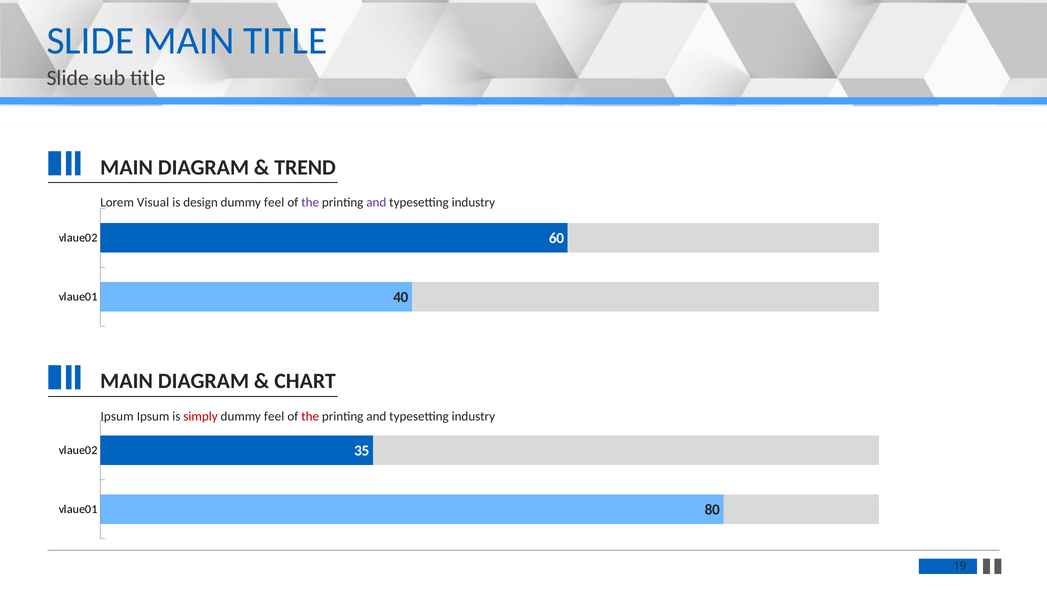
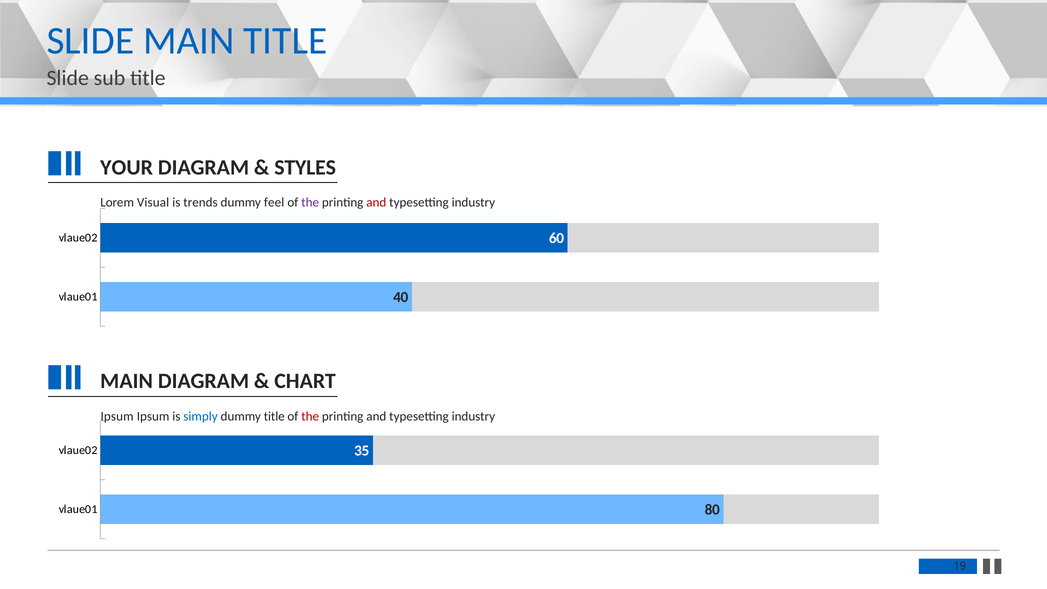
MAIN: MAIN -> YOUR (127, 167)
TREND: TREND -> STYLES (305, 167)
design: design -> trends (201, 202)
and colour: purple -> red (376, 202)
simply colour: red -> blue (201, 416)
feel: feel -> title (274, 416)
